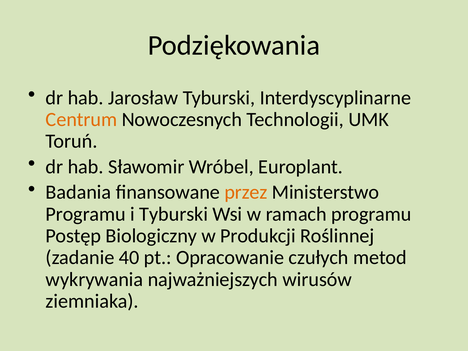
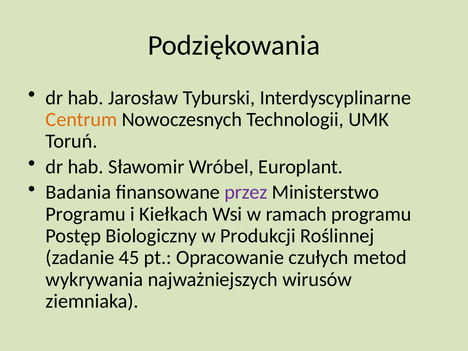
przez colour: orange -> purple (246, 192)
i Tyburski: Tyburski -> Kiełkach (174, 214)
40: 40 -> 45 (129, 258)
